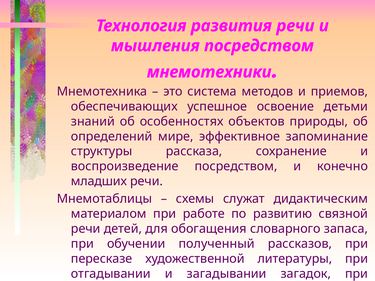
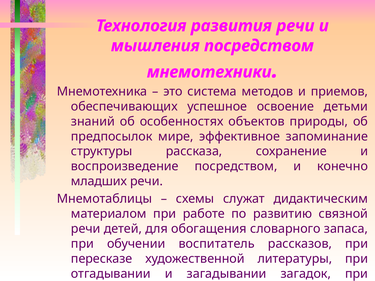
определений: определений -> предпосылок (112, 136)
полученный: полученный -> воспитатель (217, 244)
